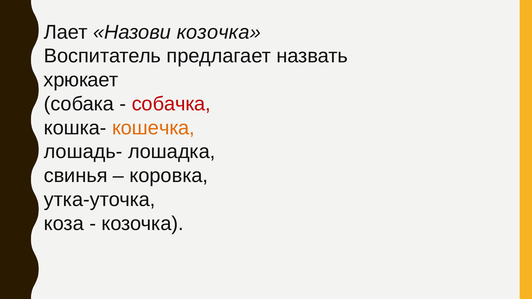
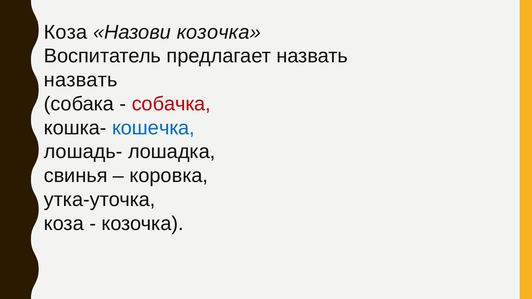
Лает: Лает -> Коза (66, 32)
хрюкает: хрюкает -> назвать (81, 80)
кошечка colour: orange -> blue (153, 128)
